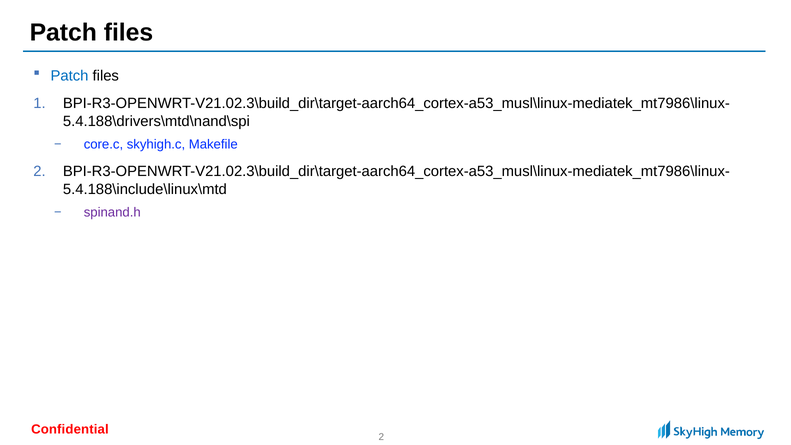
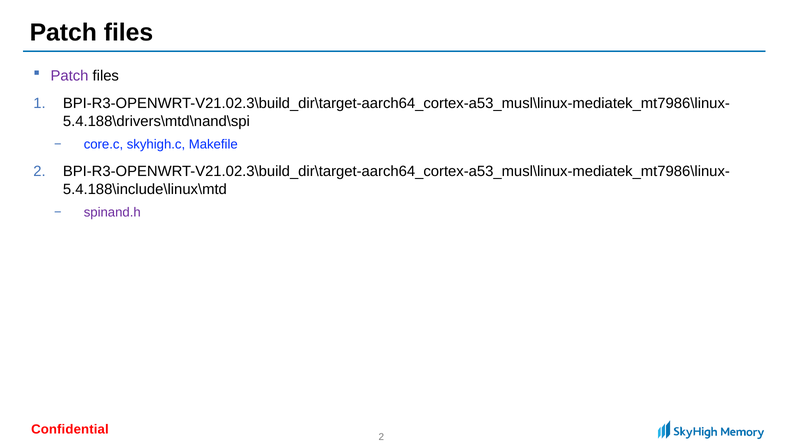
Patch colour: blue -> purple (70, 76)
